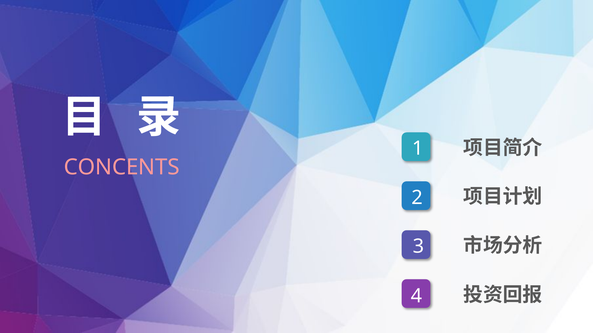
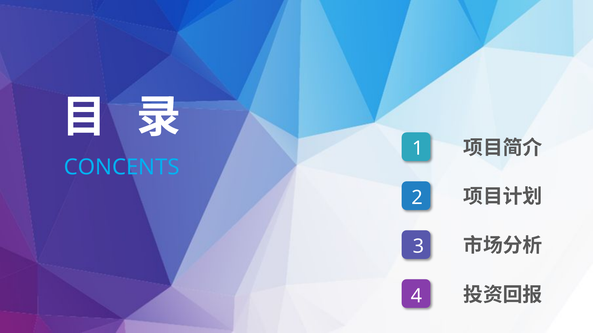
CONCENTS colour: pink -> light blue (122, 167)
